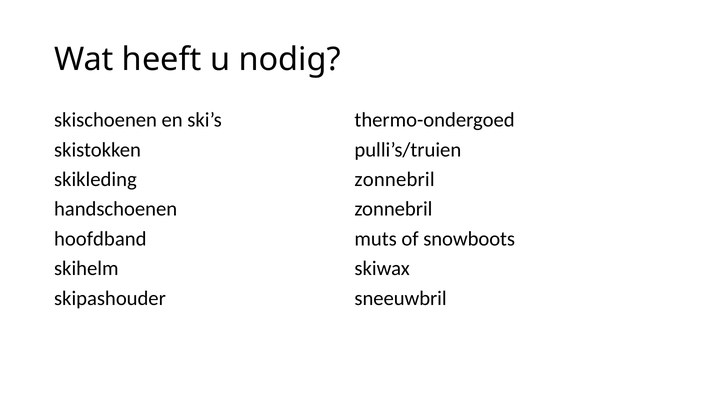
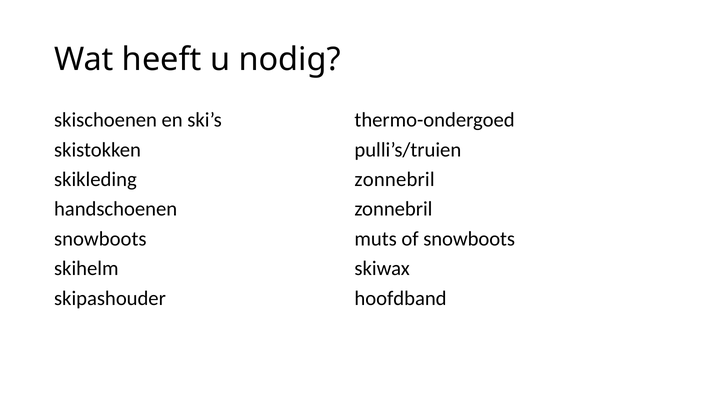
hoofdband: hoofdband -> snowboots (100, 239)
sneeuwbril: sneeuwbril -> hoofdband (401, 298)
